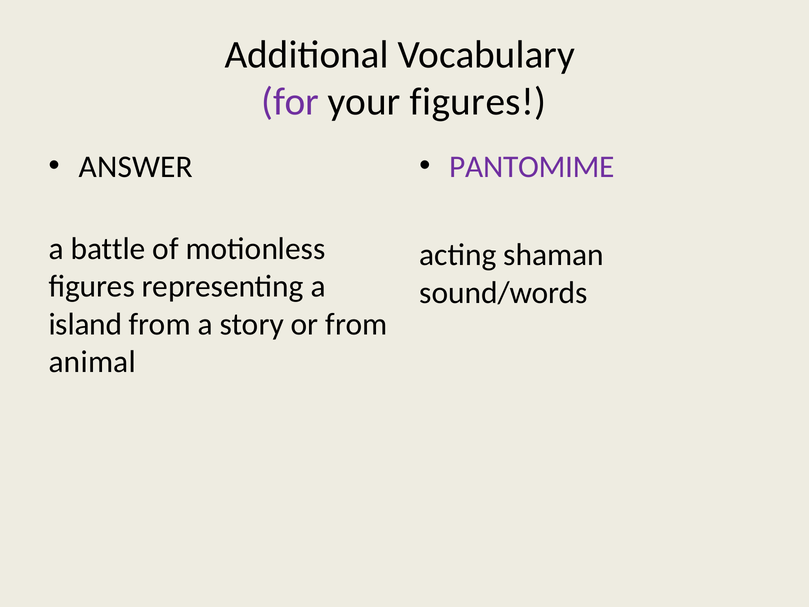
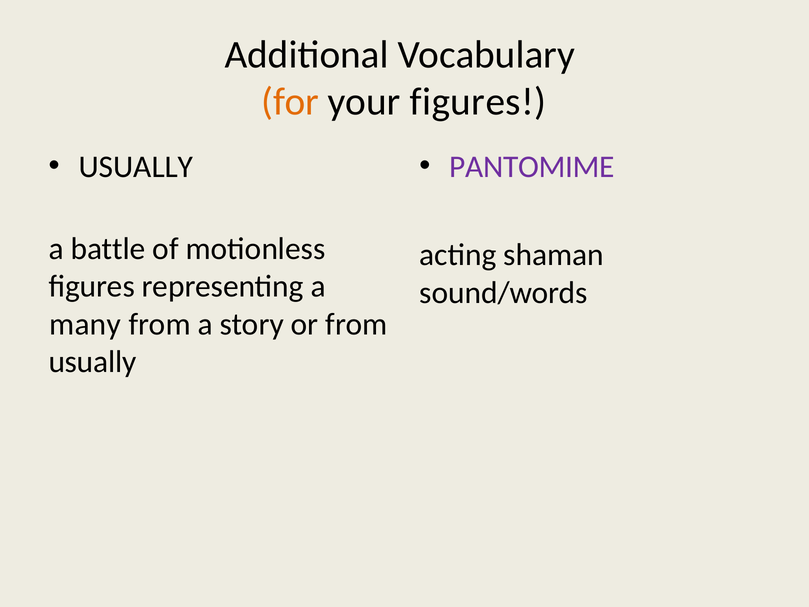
for colour: purple -> orange (290, 102)
ANSWER: ANSWER -> USUALLY (136, 167)
island: island -> many (85, 324)
animal: animal -> usually (92, 362)
